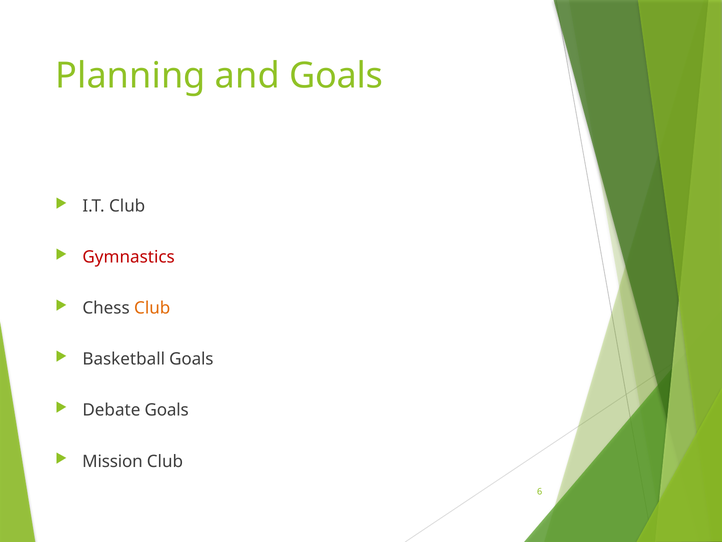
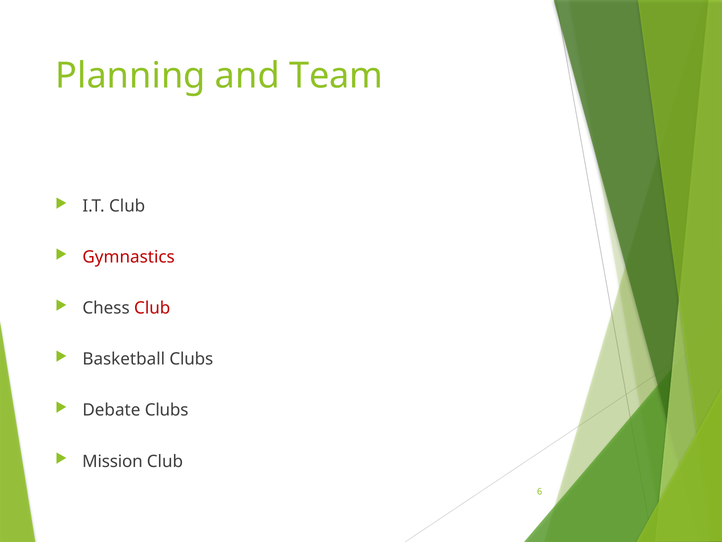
and Goals: Goals -> Team (336, 76)
Club colour: orange -> red (152, 308)
Basketball Goals: Goals -> Clubs (191, 359)
Debate Goals: Goals -> Clubs (167, 410)
